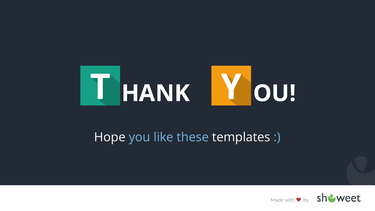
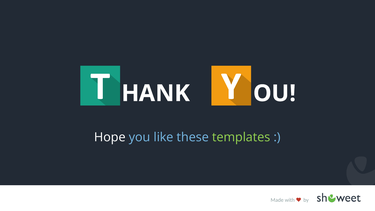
templates colour: white -> light green (241, 137)
